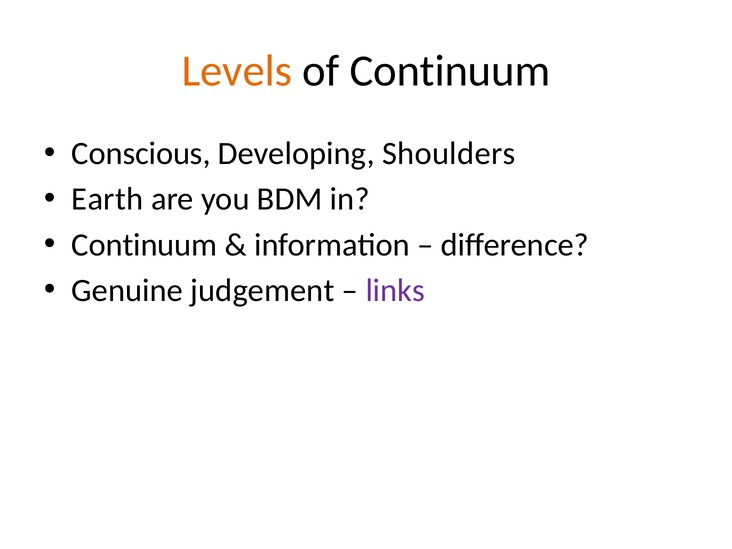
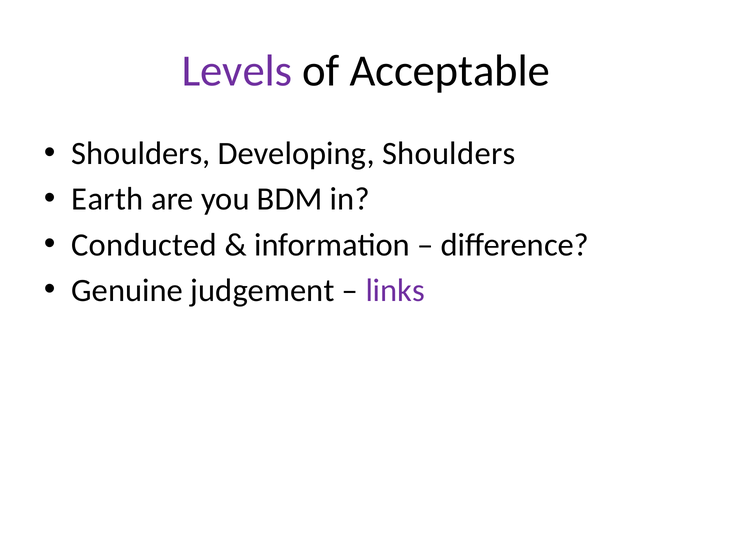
Levels colour: orange -> purple (237, 71)
of Continuum: Continuum -> Acceptable (450, 71)
Conscious: Conscious -> Shoulders (141, 154)
Continuum: Continuum -> Conducted (144, 245)
